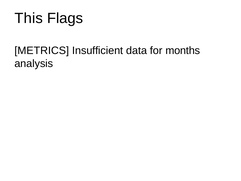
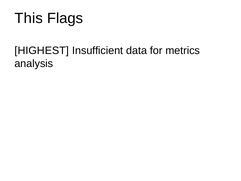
METRICS: METRICS -> HIGHEST (42, 51)
months: months -> metrics (183, 51)
